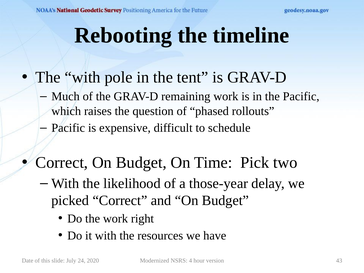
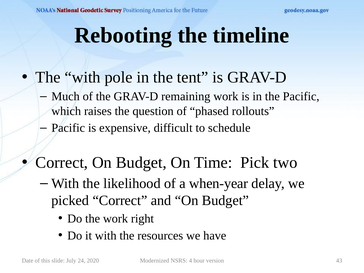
those-year: those-year -> when-year (219, 184)
